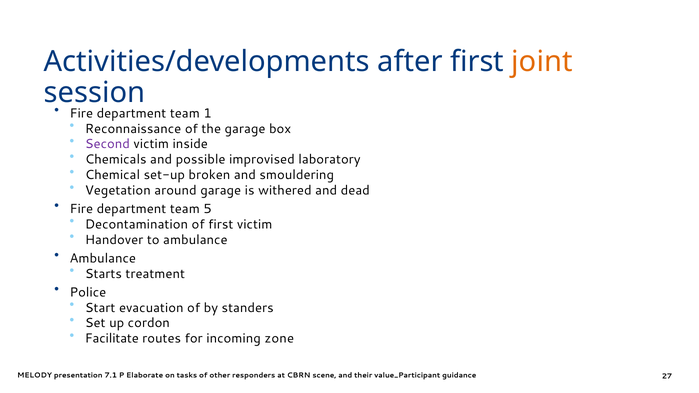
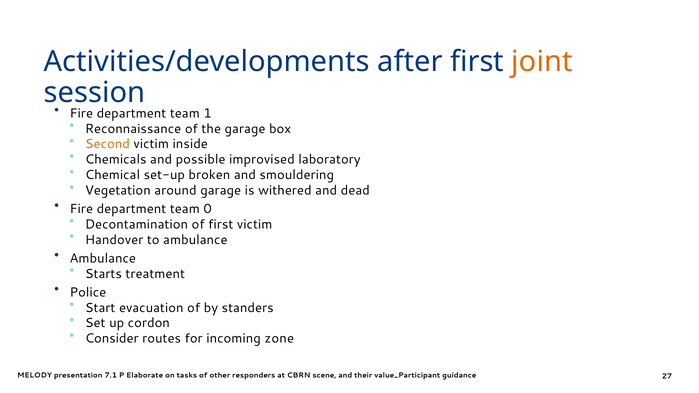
Second colour: purple -> orange (107, 144)
5: 5 -> 0 (208, 209)
Facilitate: Facilitate -> Consider (112, 339)
